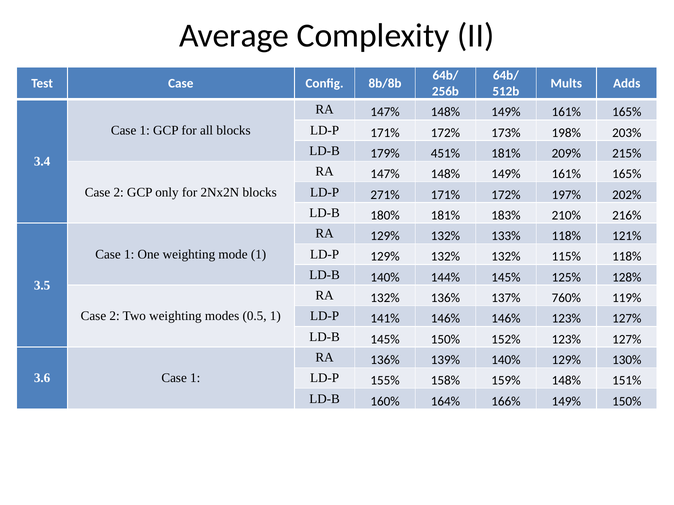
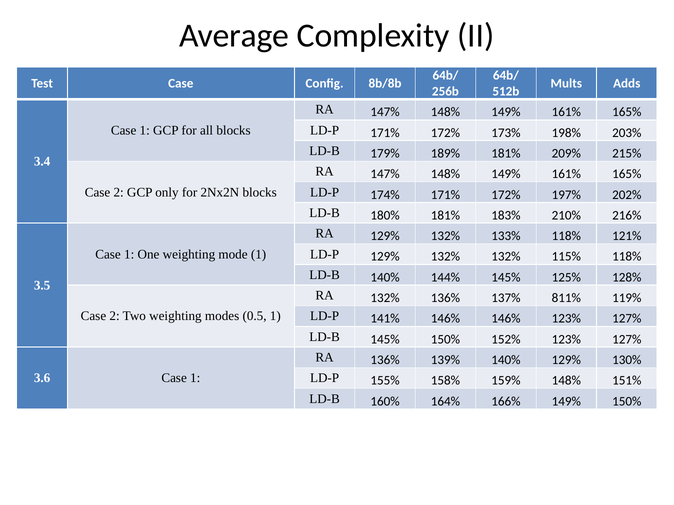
451%: 451% -> 189% (445, 154)
271%: 271% -> 174% (385, 195)
760%: 760% -> 811% (566, 298)
